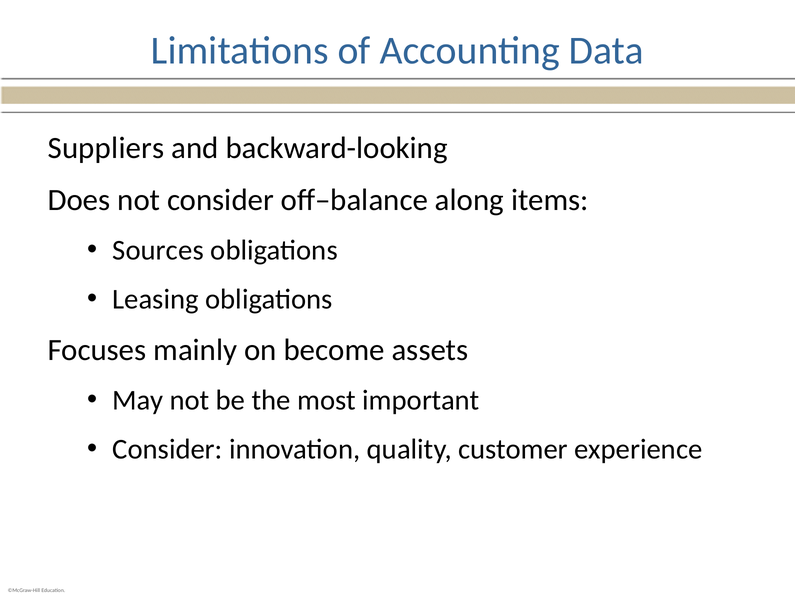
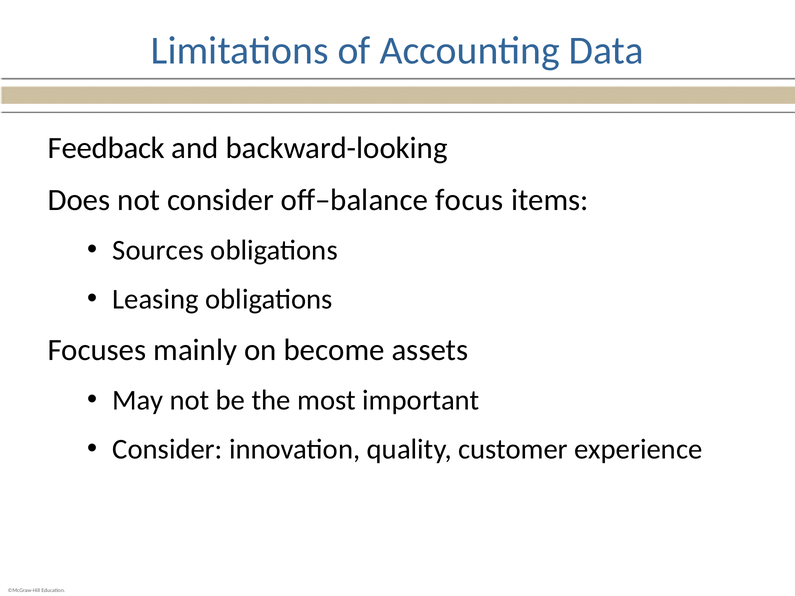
Suppliers: Suppliers -> Feedback (106, 148)
along: along -> focus (469, 200)
